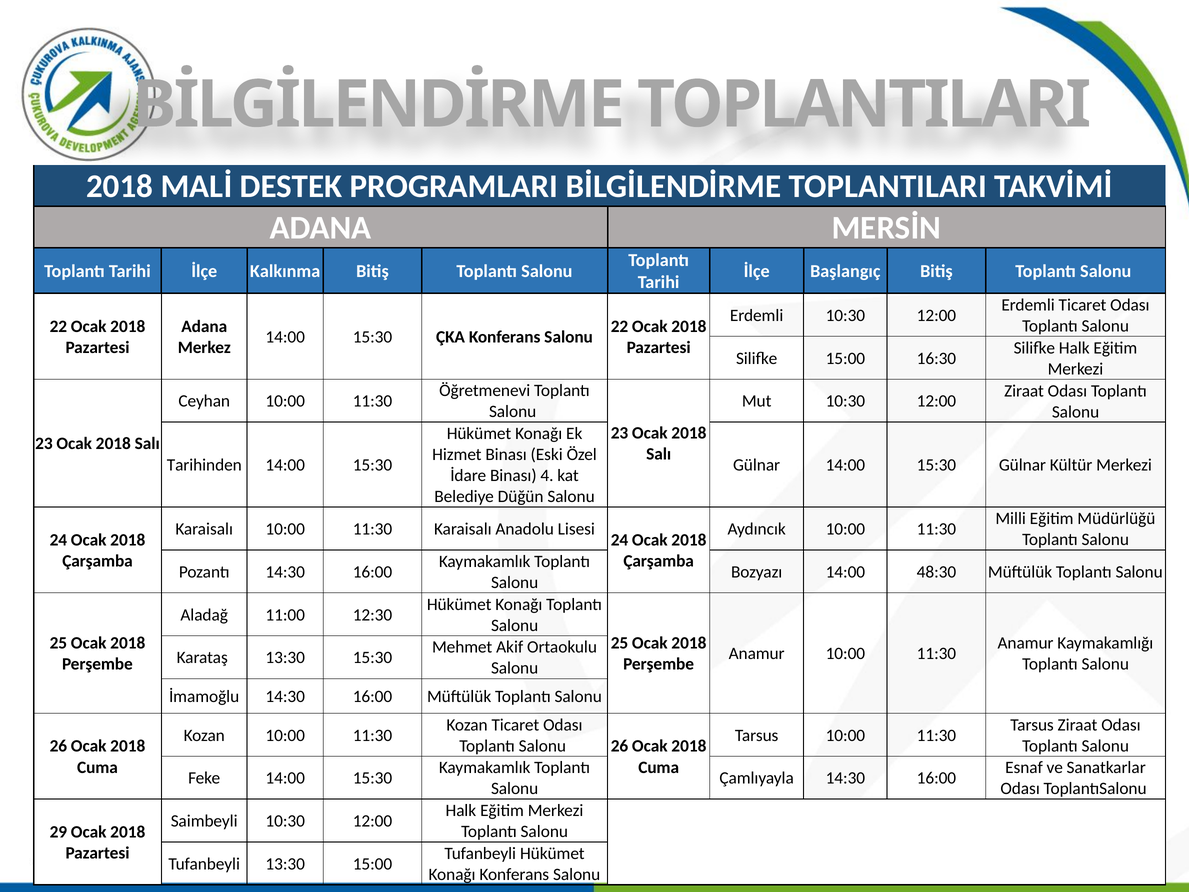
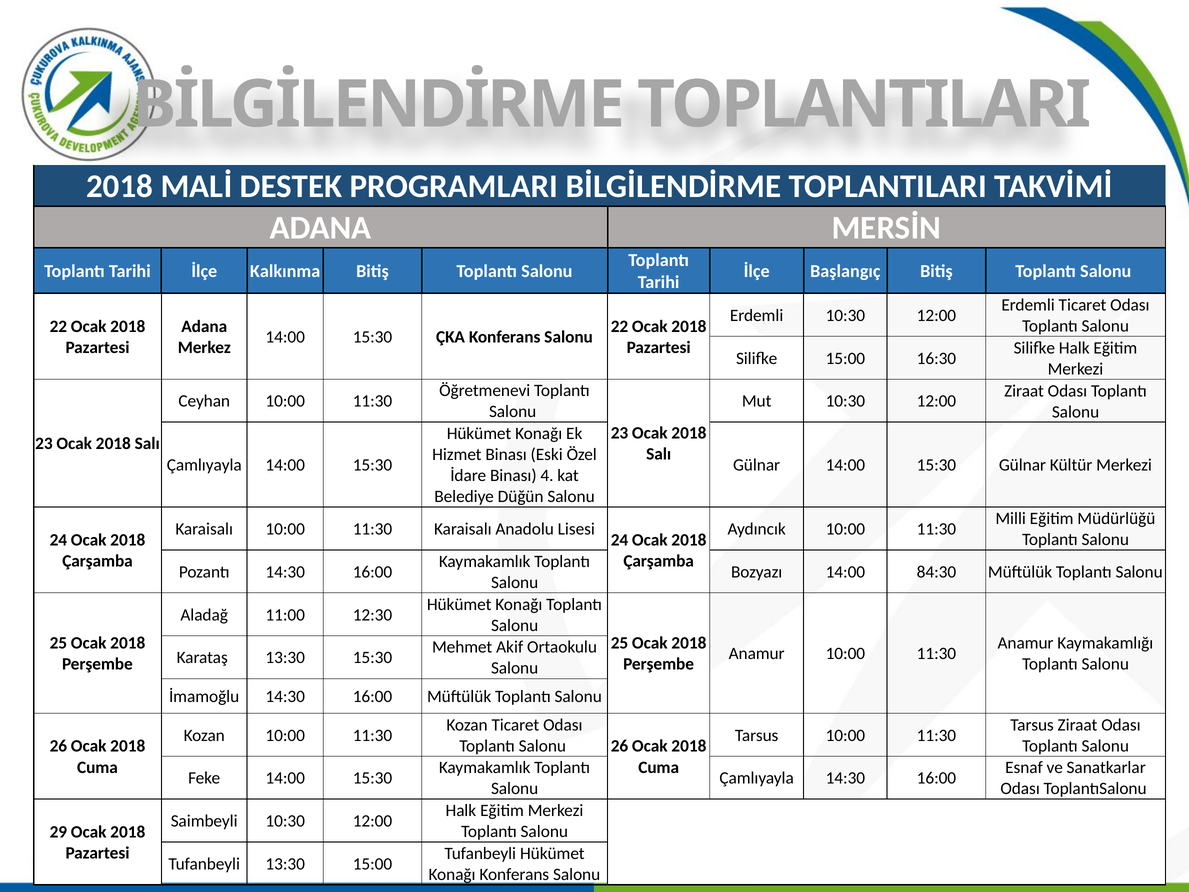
Tarihinden: Tarihinden -> Çamlıyayla (204, 465)
48:30: 48:30 -> 84:30 (936, 572)
